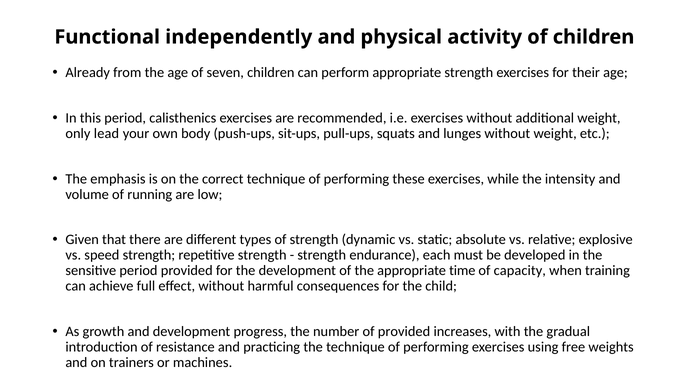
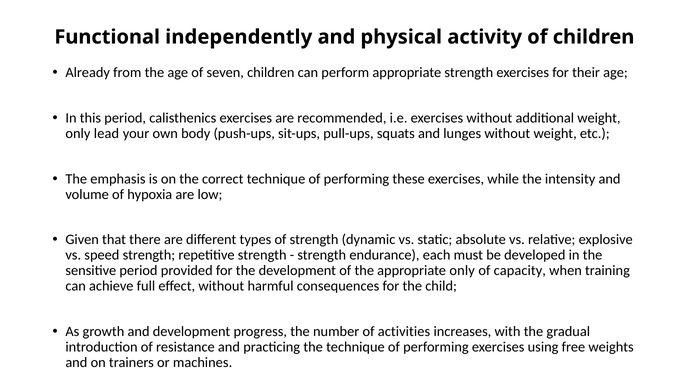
running: running -> hypoxia (150, 195)
appropriate time: time -> only (462, 271)
of provided: provided -> activities (404, 332)
